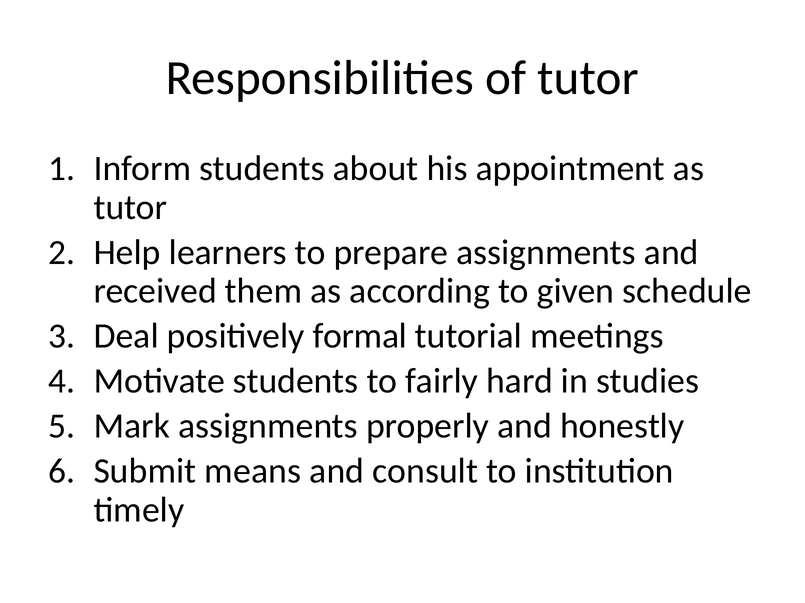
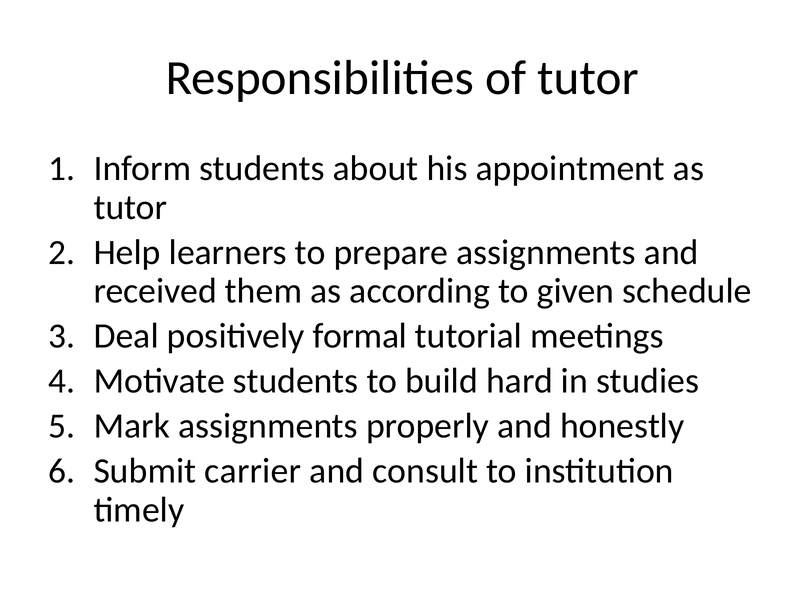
fairly: fairly -> build (442, 382)
means: means -> carrier (253, 472)
